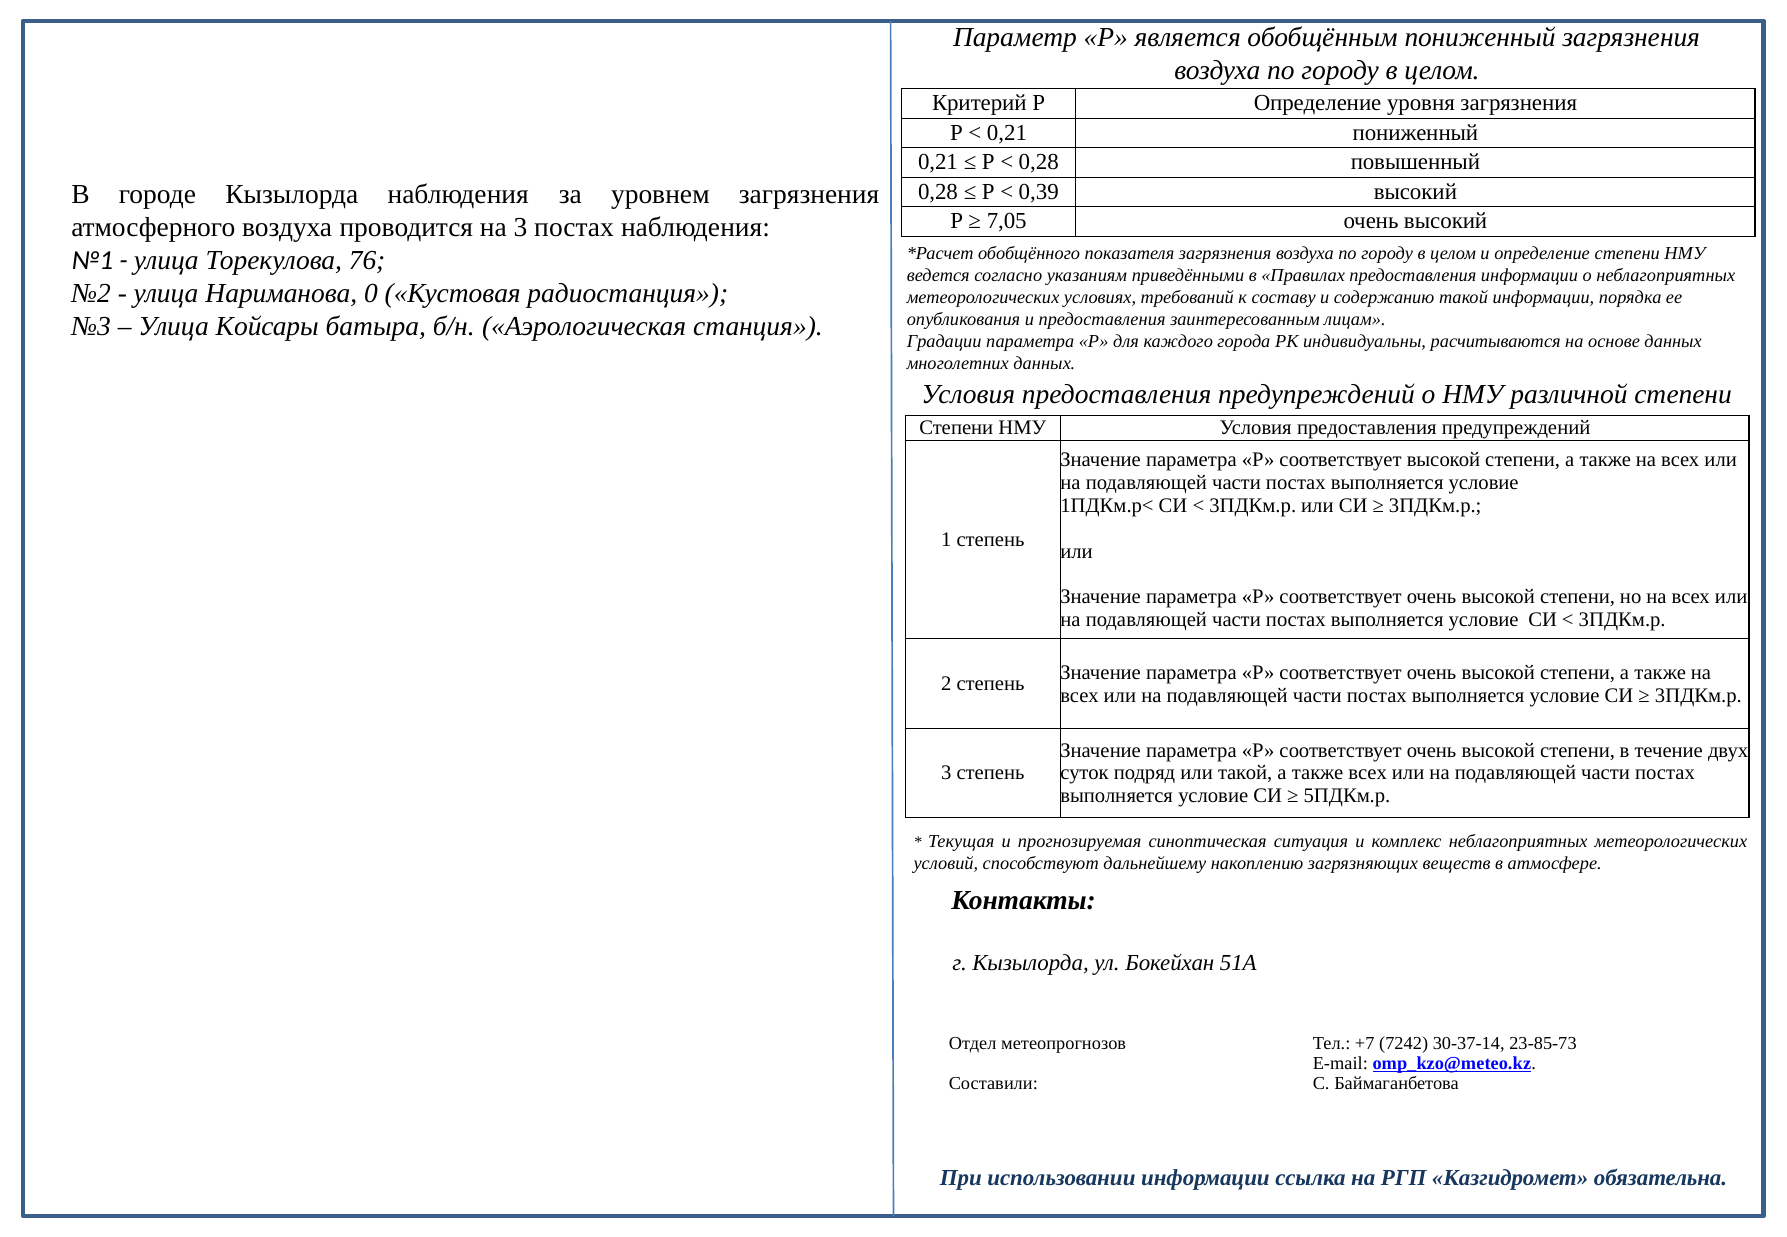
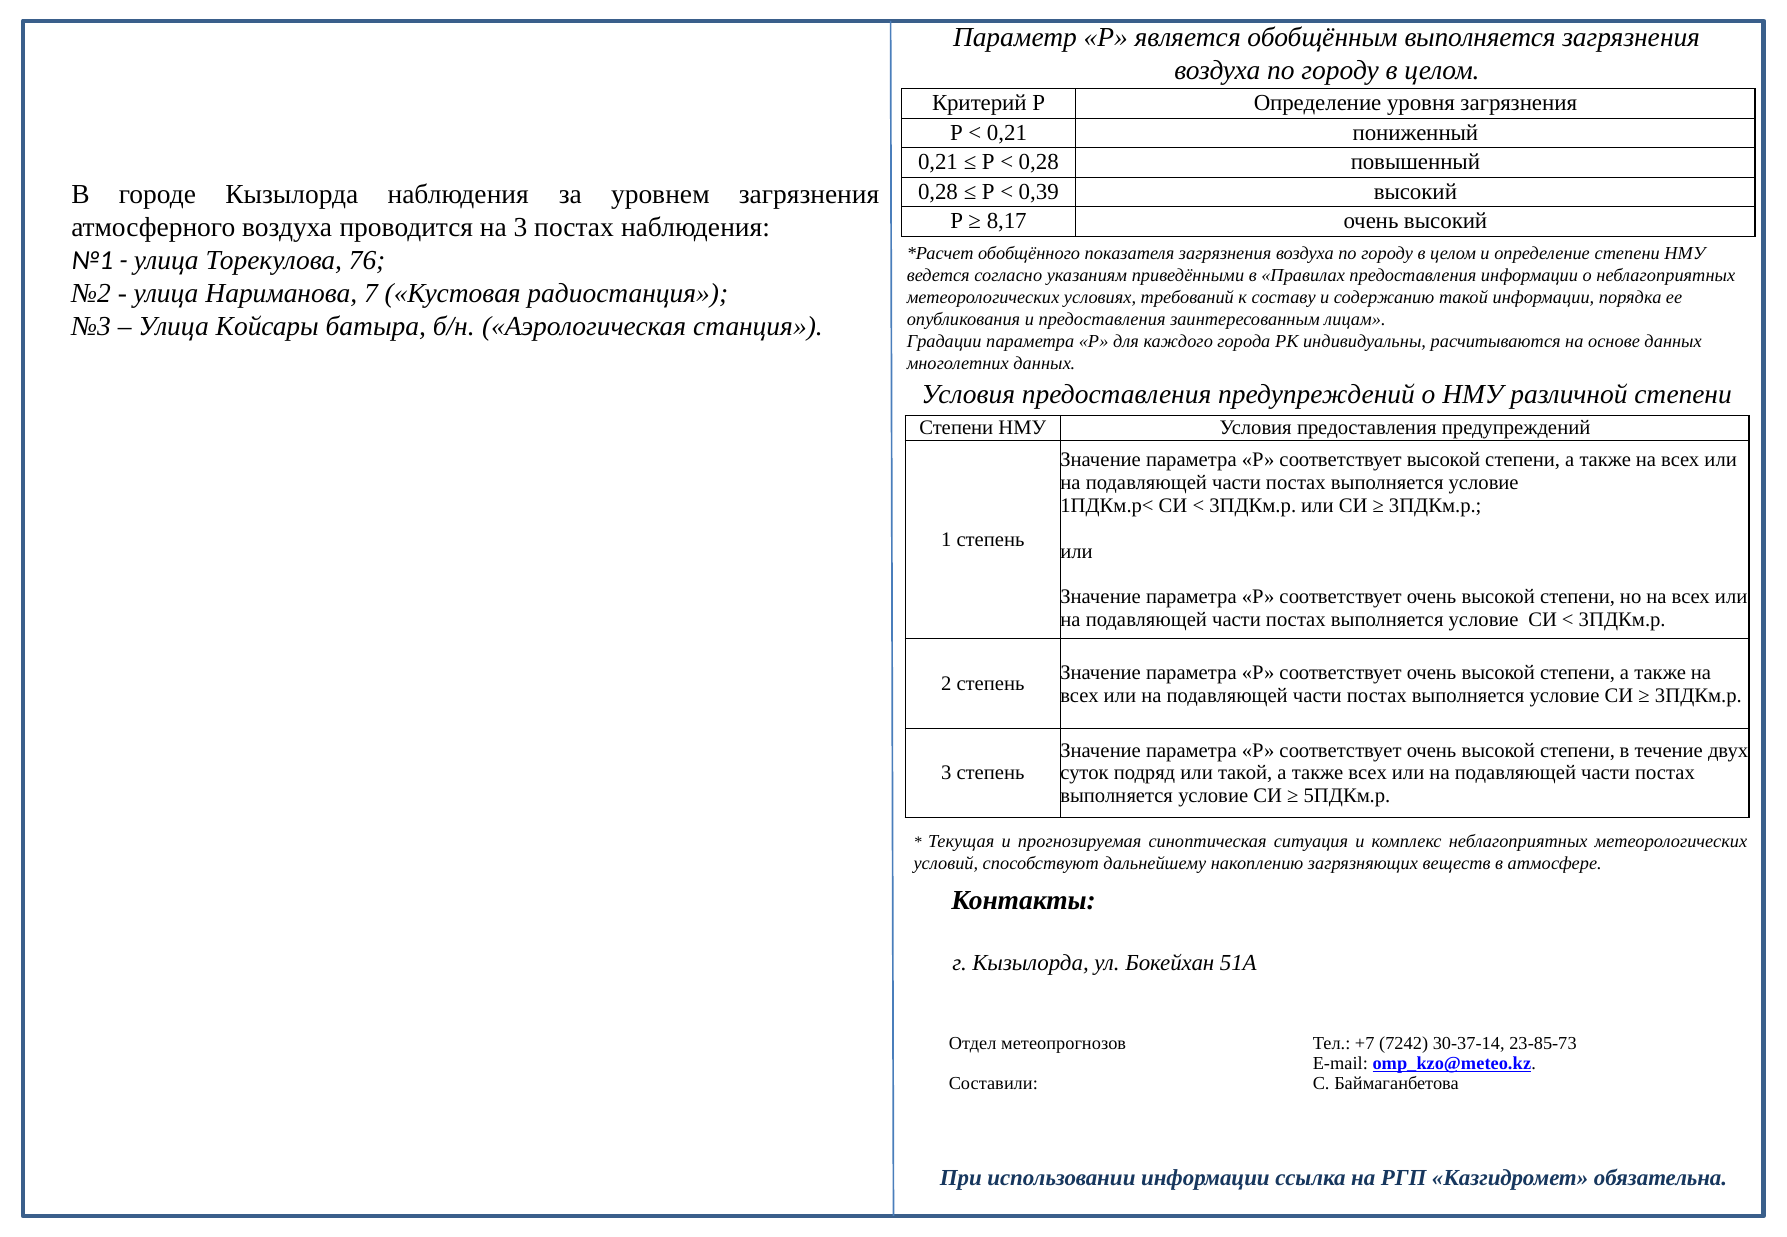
обобщённым пониженный: пониженный -> выполняется (1480, 37)
7,05: 7,05 -> 8,17 (1007, 221)
0: 0 -> 7 (371, 294)
